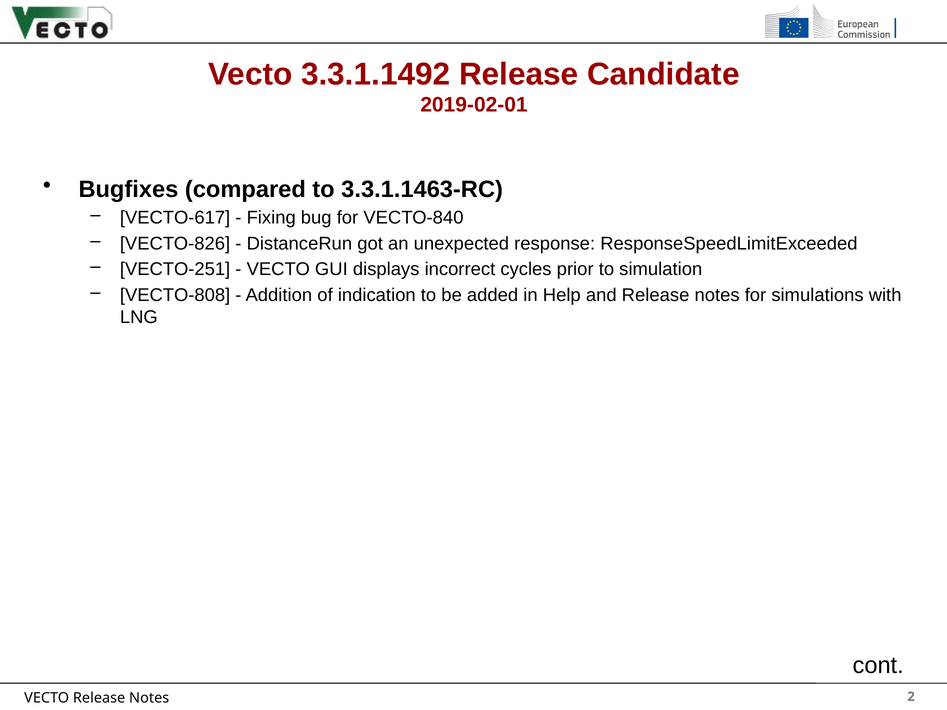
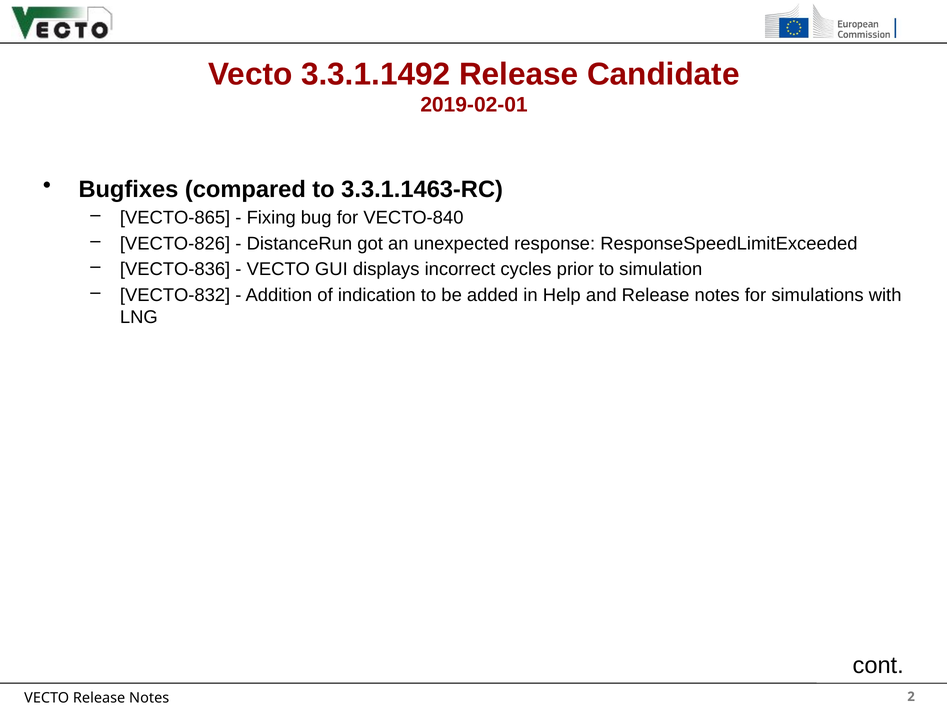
VECTO-617: VECTO-617 -> VECTO-865 (175, 218)
VECTO-251: VECTO-251 -> VECTO-836 (175, 269)
VECTO-808: VECTO-808 -> VECTO-832 (175, 295)
